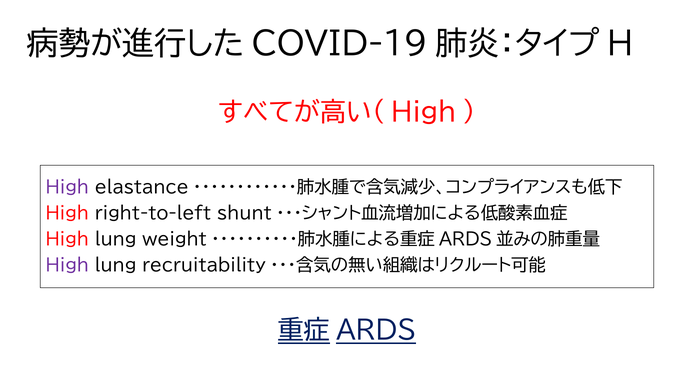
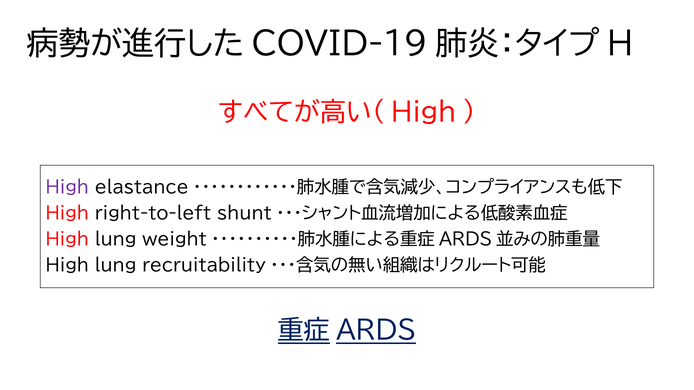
High colour: purple -> black (67, 266)
